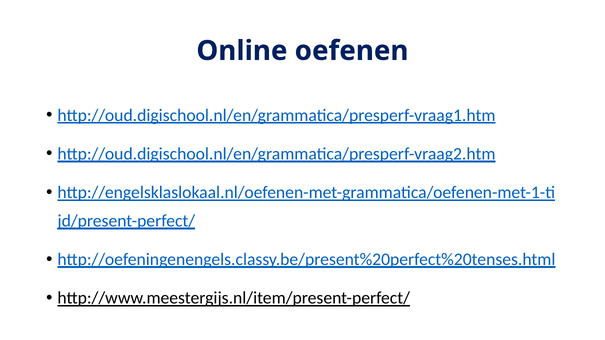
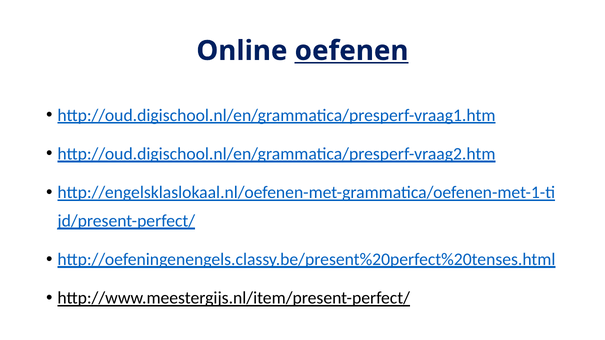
oefenen underline: none -> present (352, 51)
